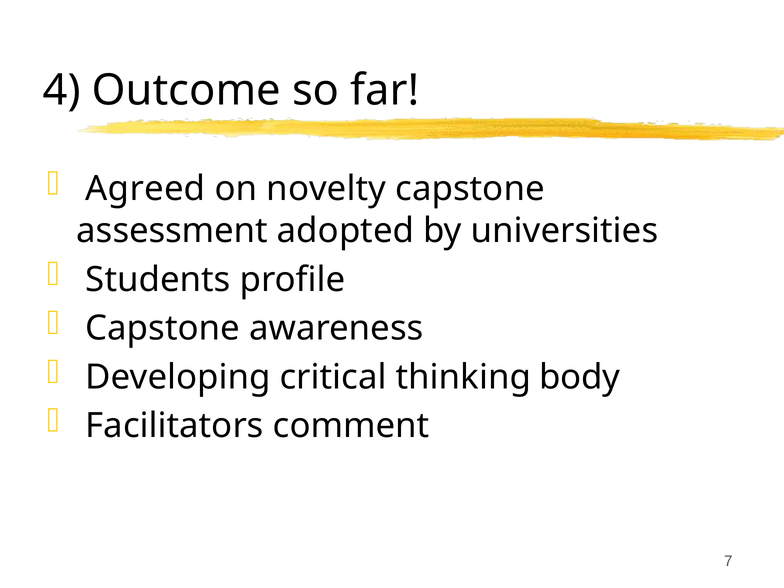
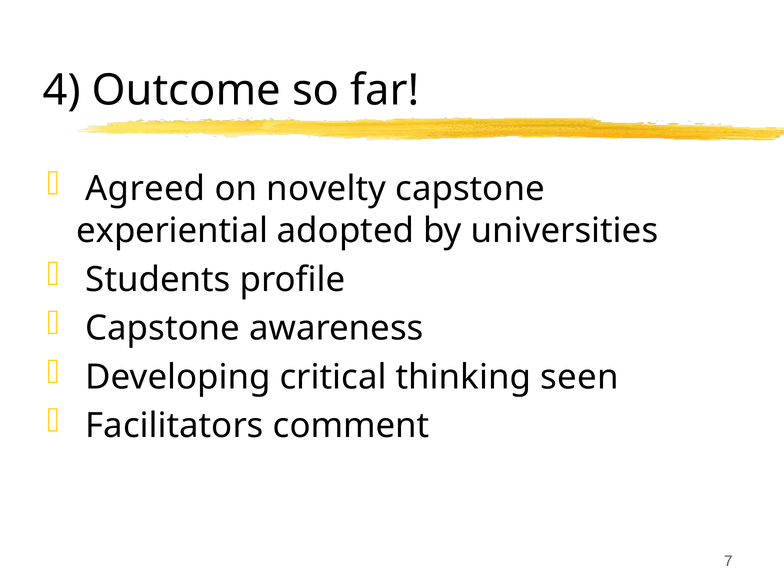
assessment: assessment -> experiential (172, 231)
body: body -> seen (579, 377)
